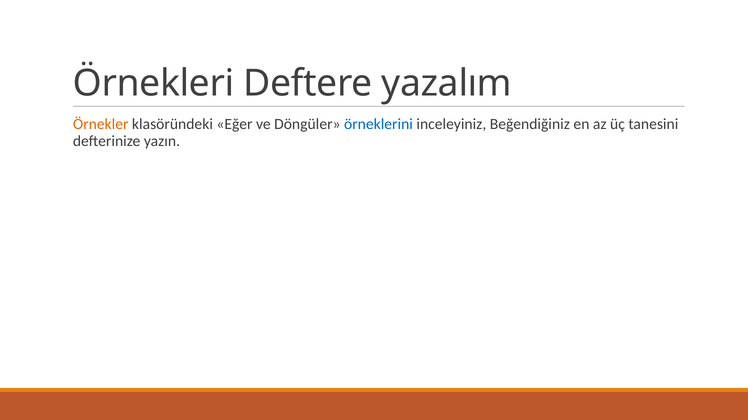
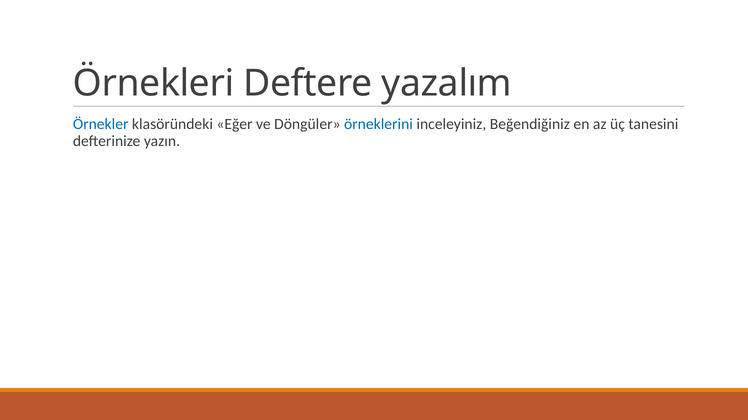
Örnekler colour: orange -> blue (101, 124)
